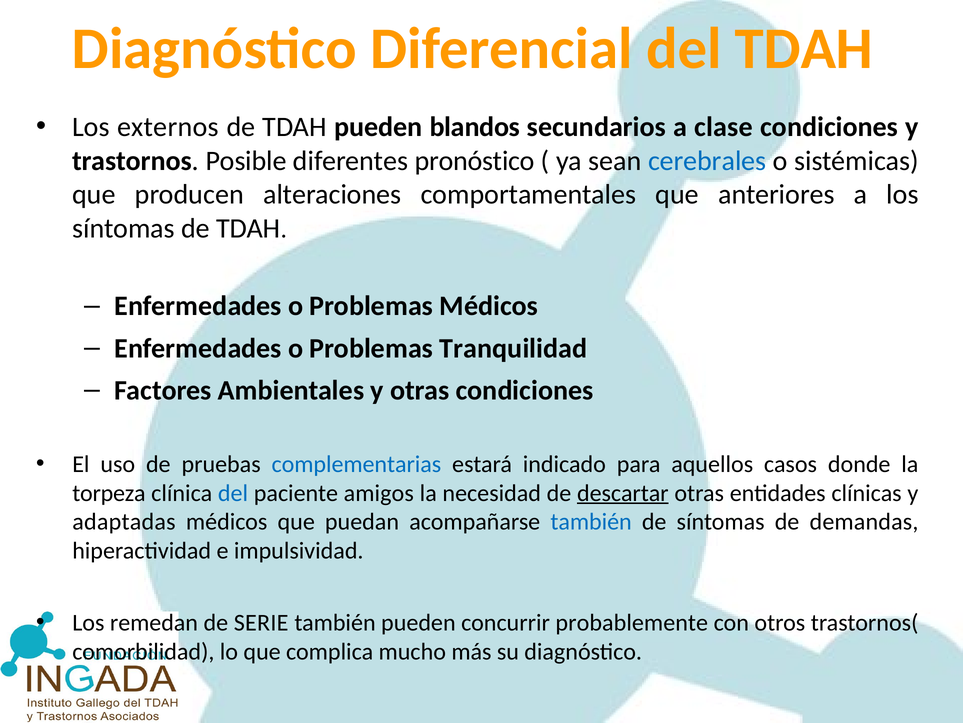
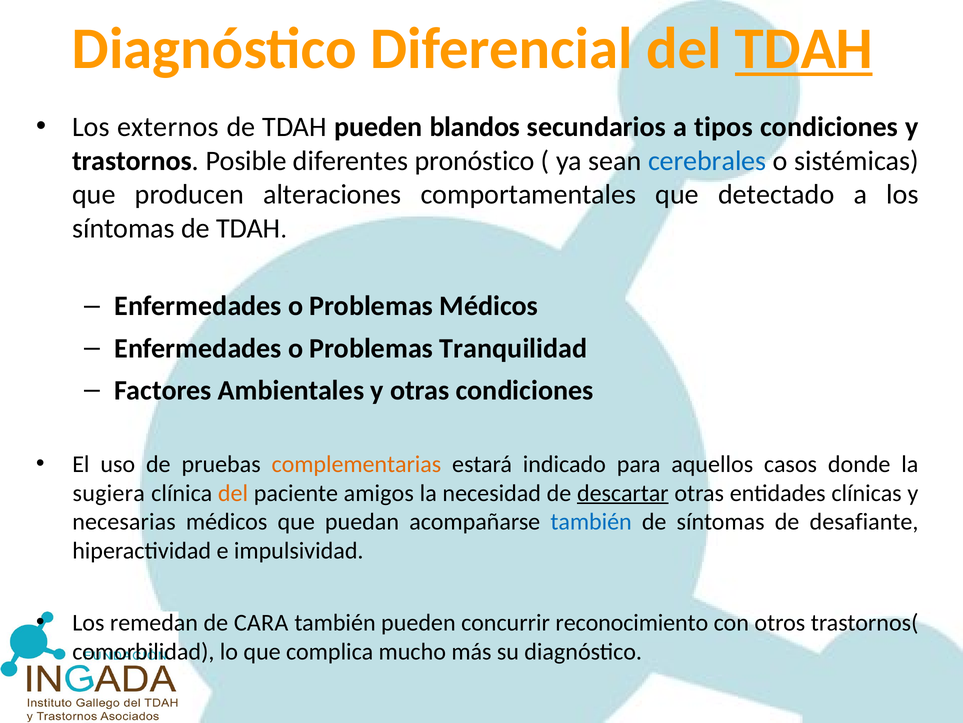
TDAH underline: none -> present (804, 49)
clase: clase -> tipos (724, 127)
anteriores: anteriores -> detectado (776, 194)
complementarias colour: blue -> orange (356, 464)
torpeza: torpeza -> sugiera (109, 493)
del colour: blue -> orange (233, 493)
adaptadas: adaptadas -> necesarias (124, 521)
demandas: demandas -> desafiante (864, 521)
SERIE: SERIE -> CARA (261, 622)
probablemente: probablemente -> reconocimiento (632, 622)
